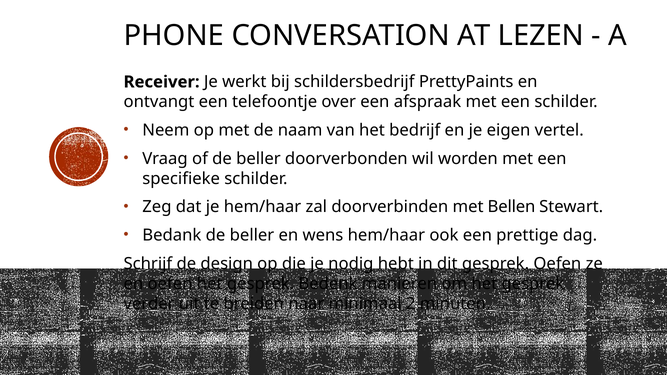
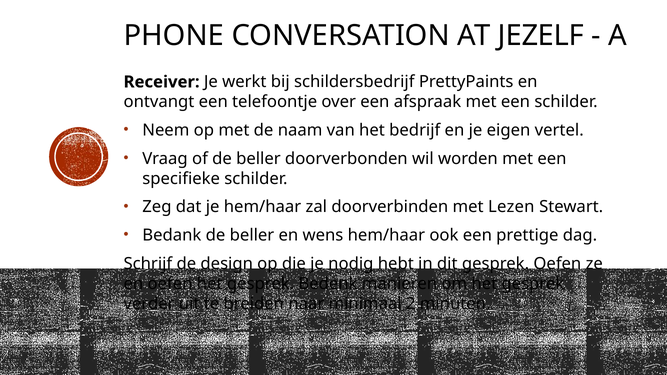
LEZEN: LEZEN -> JEZELF (541, 36)
Bellen: Bellen -> Lezen (511, 207)
